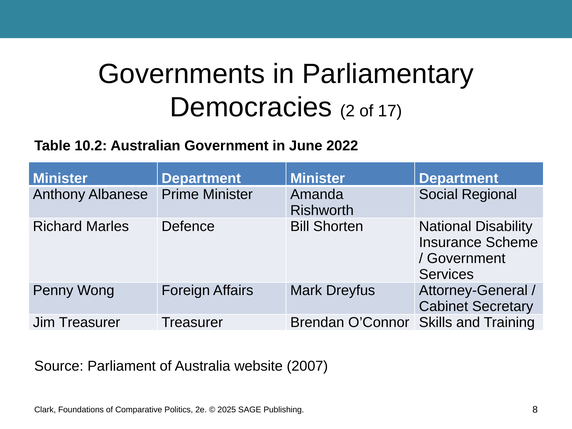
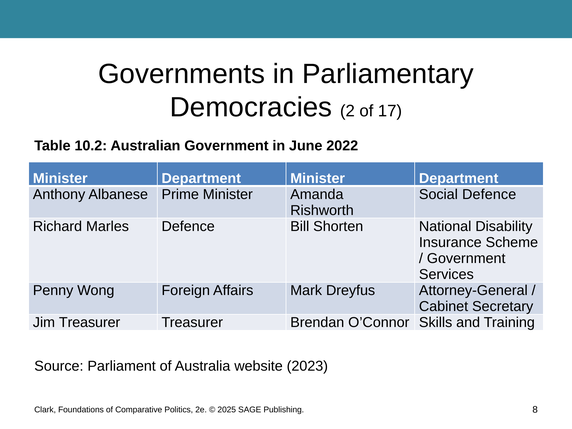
Social Regional: Regional -> Defence (489, 194)
2007: 2007 -> 2023 (307, 366)
